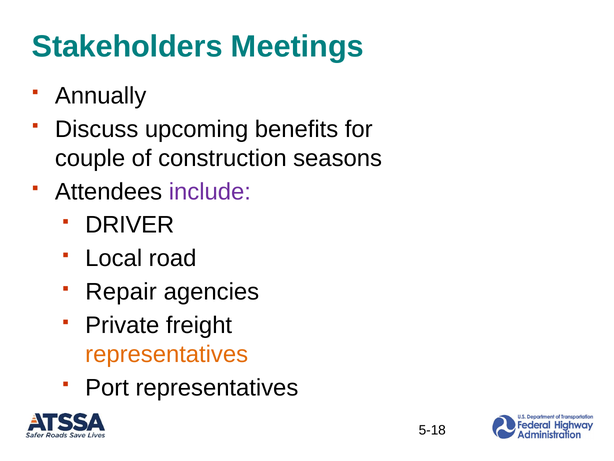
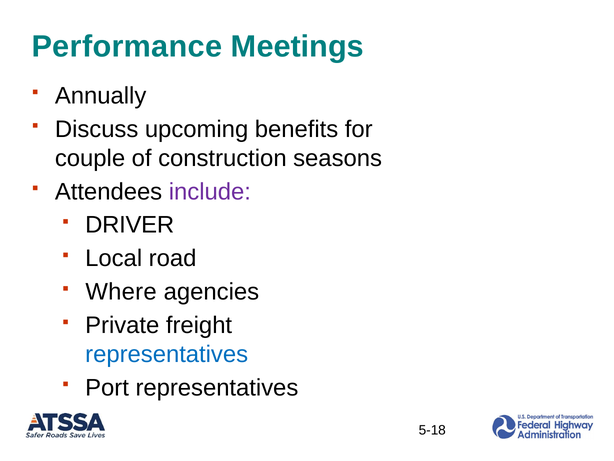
Stakeholders: Stakeholders -> Performance (127, 47)
Repair: Repair -> Where (121, 292)
representatives colour: orange -> blue (167, 354)
